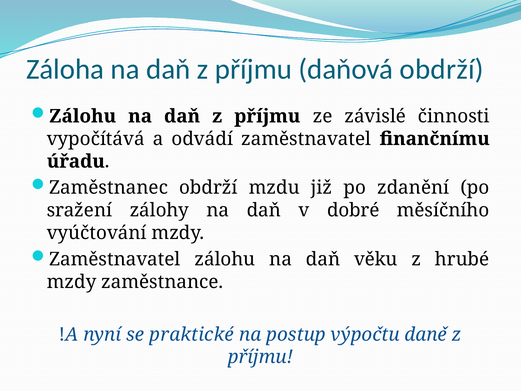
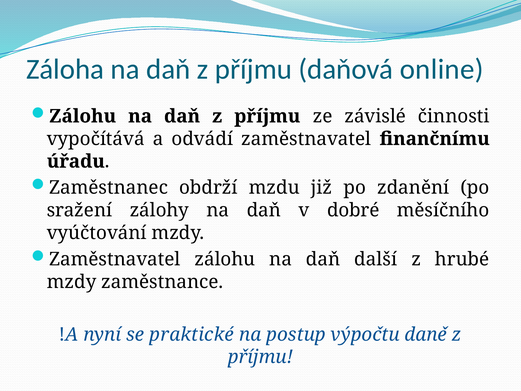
daňová obdrží: obdrží -> online (442, 69)
věku: věku -> další (376, 259)
